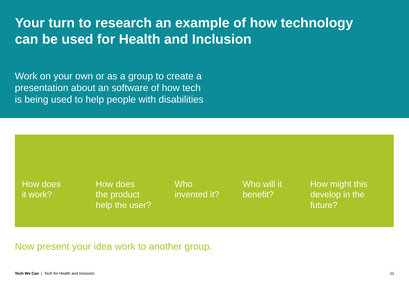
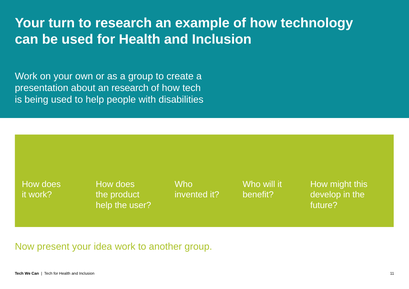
an software: software -> research (130, 88)
